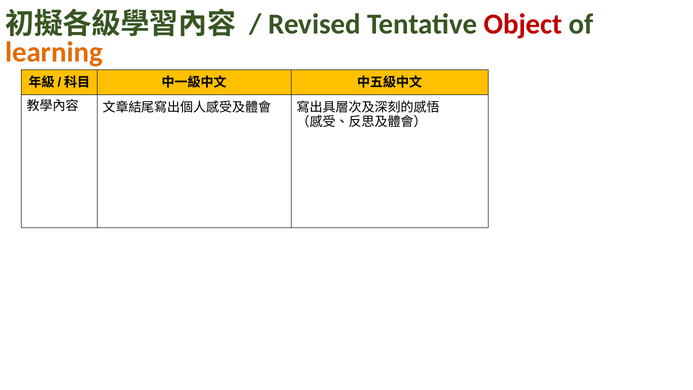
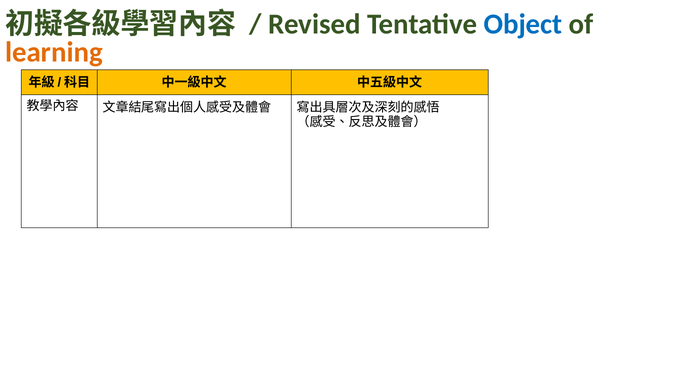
Object colour: red -> blue (523, 24)
